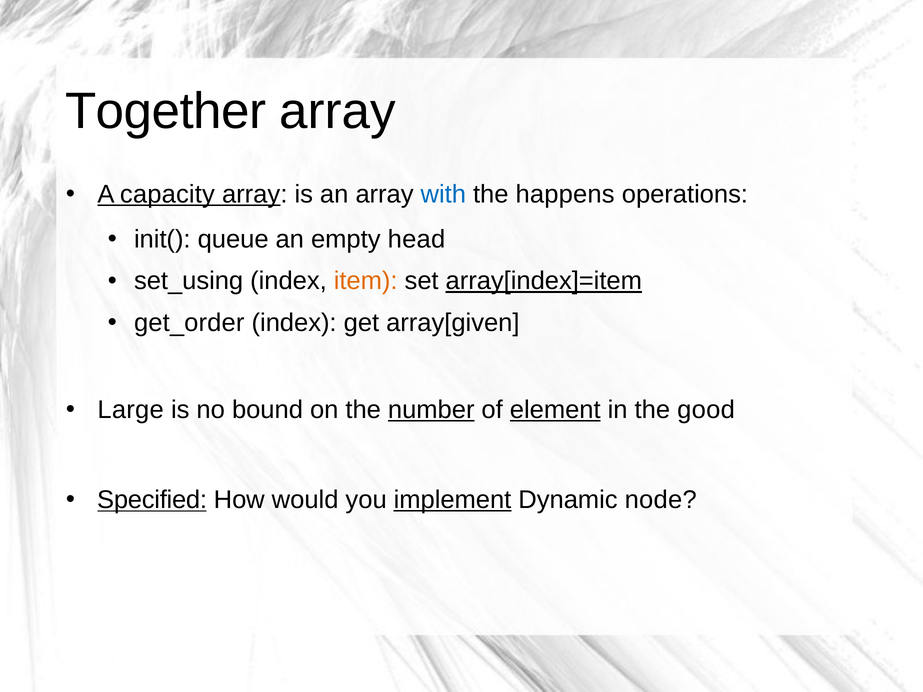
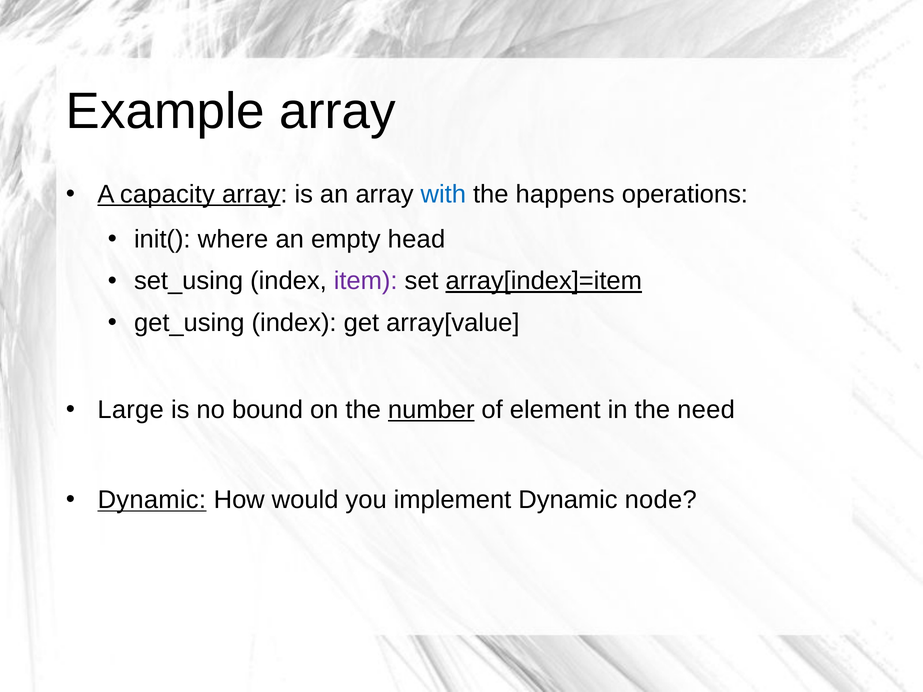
Together: Together -> Example (165, 112)
queue: queue -> where (233, 239)
item colour: orange -> purple (366, 281)
get_order: get_order -> get_using (189, 323)
array[given: array[given -> array[value (453, 323)
element underline: present -> none (555, 410)
good: good -> need (706, 410)
Specified: Specified -> Dynamic (152, 500)
implement underline: present -> none (452, 500)
